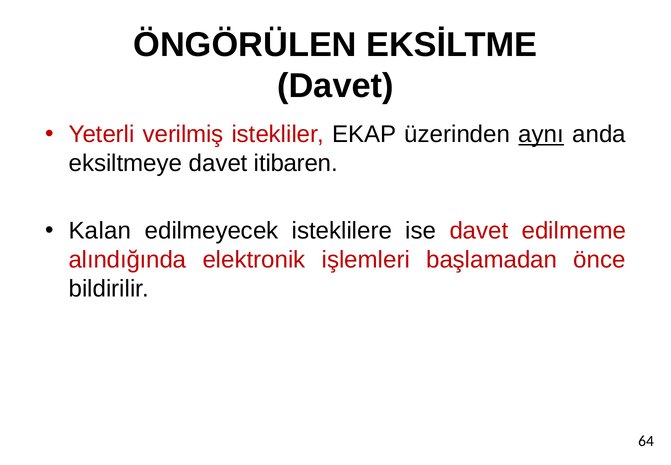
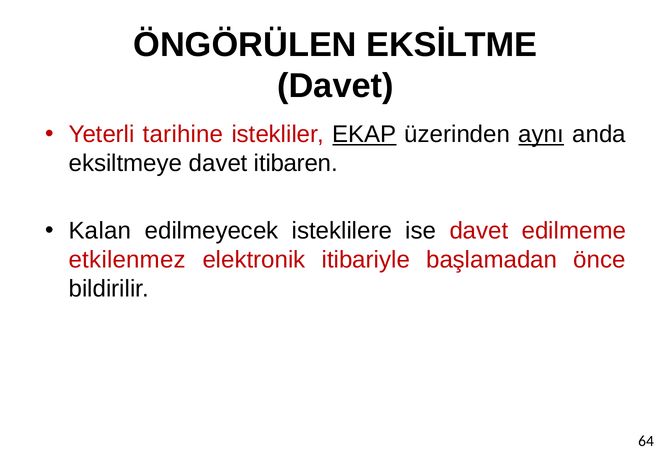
verilmiş: verilmiş -> tarihine (183, 134)
EKAP underline: none -> present (364, 134)
alındığında: alındığında -> etkilenmez (127, 260)
işlemleri: işlemleri -> itibariyle (366, 260)
